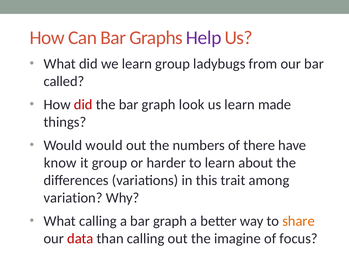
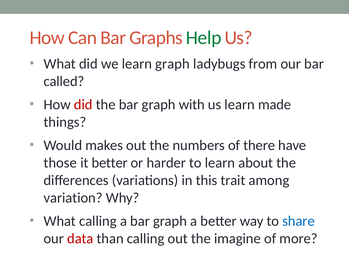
Help colour: purple -> green (204, 38)
learn group: group -> graph (173, 64)
look: look -> with (192, 105)
Would would: would -> makes (104, 145)
know: know -> those (60, 163)
it group: group -> better (110, 163)
share colour: orange -> blue (299, 221)
focus: focus -> more (299, 238)
